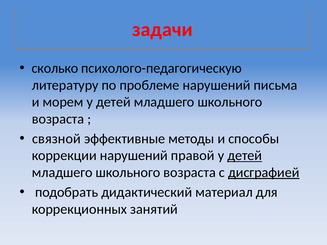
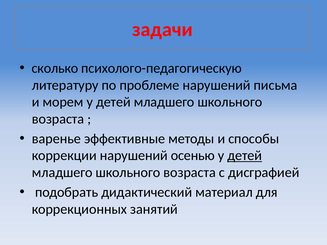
связной: связной -> варенье (56, 139)
правой: правой -> осенью (193, 156)
дисграфией underline: present -> none (264, 173)
